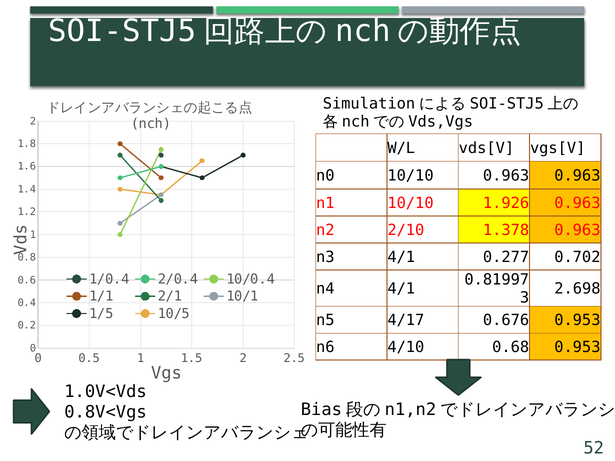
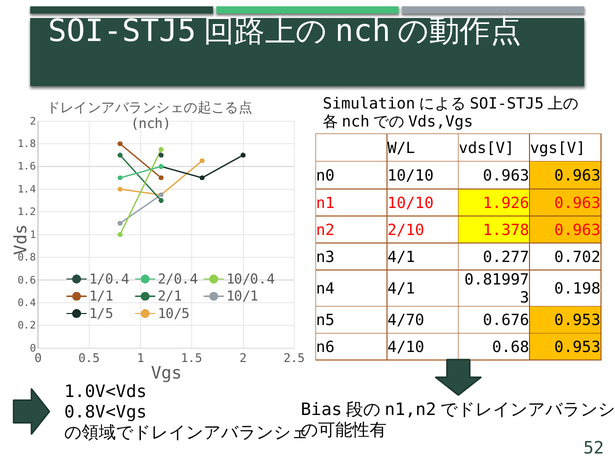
2.698: 2.698 -> 0.198 (577, 289)
4/17: 4/17 -> 4/70 (406, 320)
